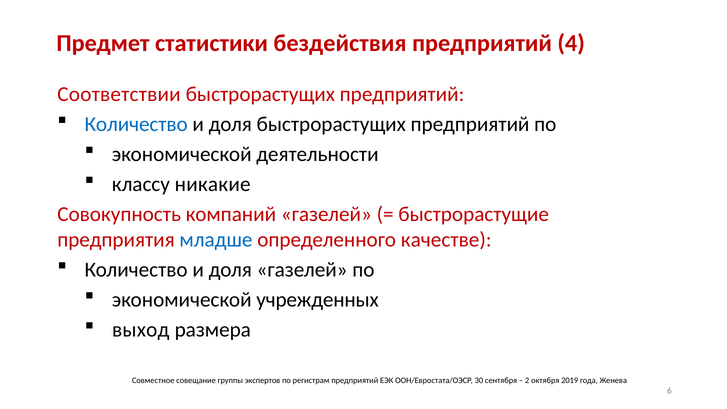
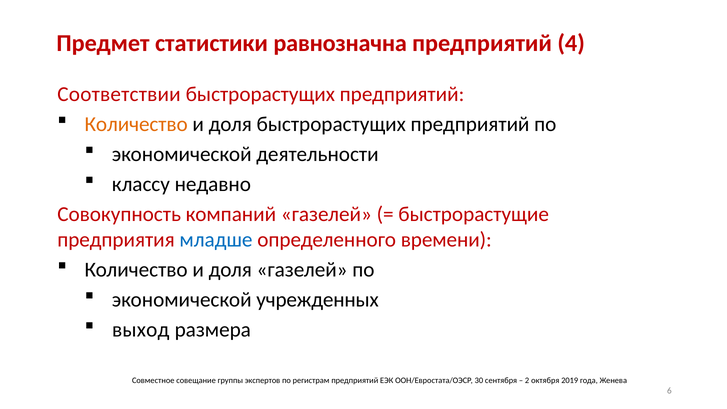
бездействия: бездействия -> равнозначна (340, 43)
Количество colour: blue -> orange (136, 124)
никакие: никакие -> недавно (213, 184)
качестве: качестве -> времени (446, 240)
